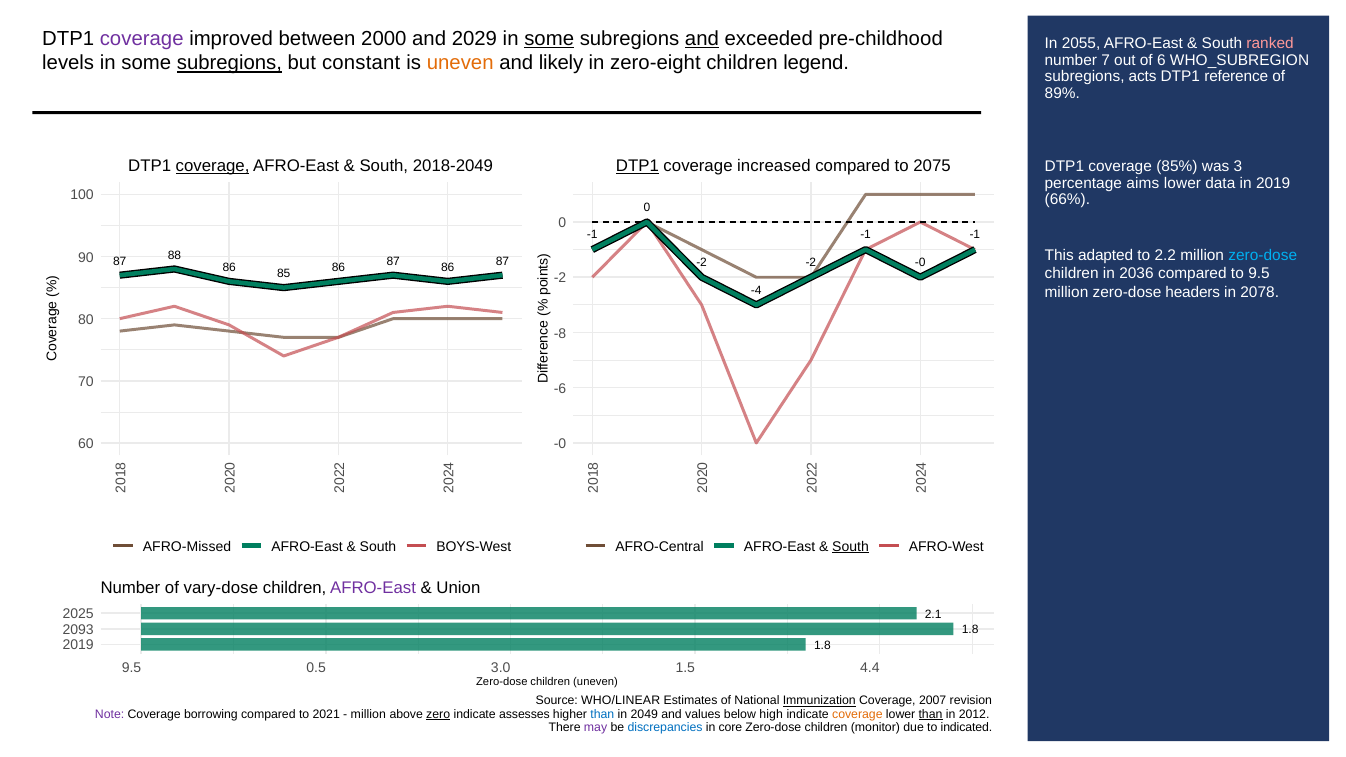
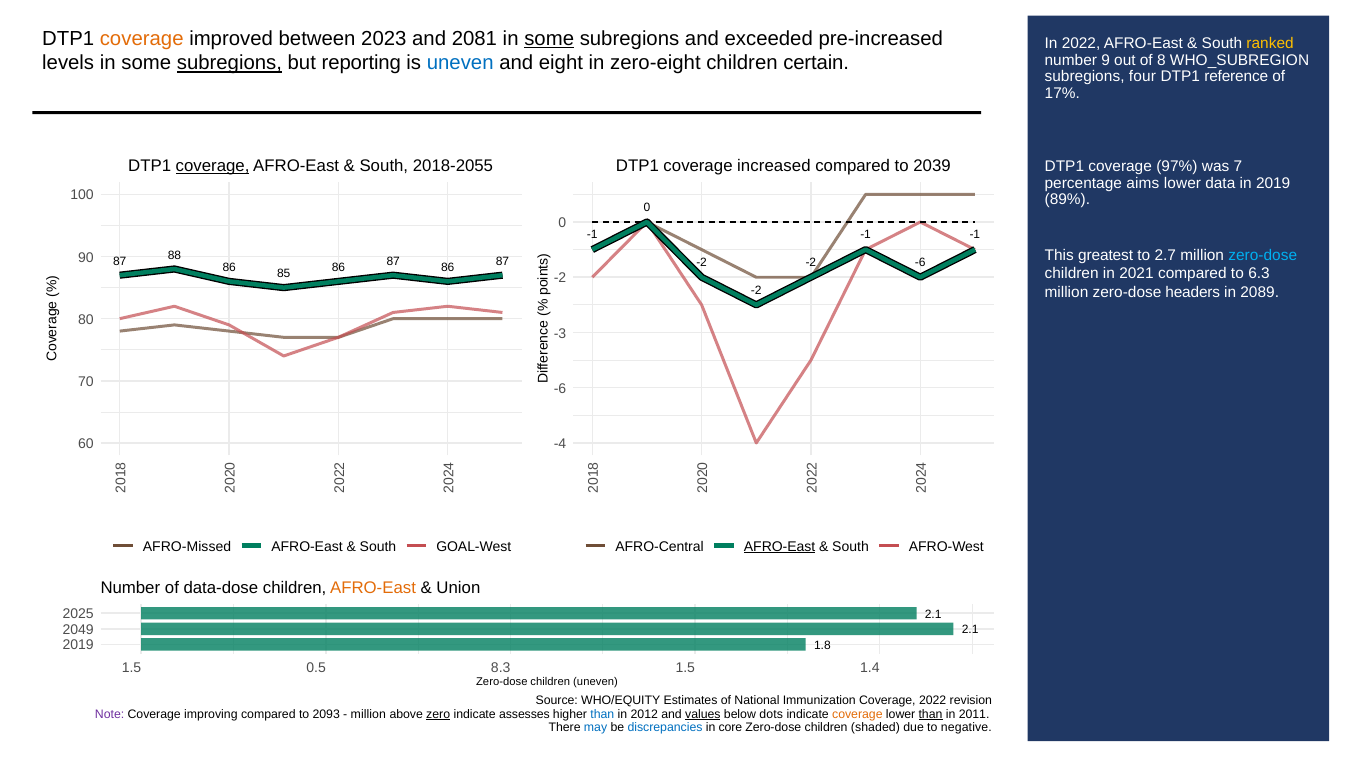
coverage colour: purple -> orange (142, 39)
2000: 2000 -> 2023 (384, 39)
2029: 2029 -> 2081 (474, 39)
and underline: present -> none (702, 39)
pre-childhood: pre-childhood -> pre-increased (881, 39)
In 2055: 2055 -> 2022 (1081, 44)
ranked colour: pink -> yellow (1270, 44)
7: 7 -> 9 (1106, 60)
of 6: 6 -> 8 (1161, 60)
constant: constant -> reporting (361, 63)
uneven colour: orange -> blue (460, 63)
likely: likely -> eight (561, 63)
legend: legend -> certain (816, 63)
acts: acts -> four (1142, 77)
89%: 89% -> 17% (1062, 93)
2018-2049: 2018-2049 -> 2018-2055 (453, 166)
DTP1 underline: present -> none (637, 166)
2075: 2075 -> 2039 (932, 166)
85%: 85% -> 97% (1177, 167)
3: 3 -> 7 (1238, 167)
66%: 66% -> 89% (1067, 200)
adapted: adapted -> greatest (1106, 255)
2.2: 2.2 -> 2.7 (1165, 255)
-0: -0 -> -6 (920, 263)
2036: 2036 -> 2021 (1136, 274)
to 9.5: 9.5 -> 6.3 (1259, 274)
-4: -4 -> -2 (756, 290)
2078: 2078 -> 2089 (1260, 292)
-8: -8 -> -3 (560, 334)
-0: -0 -> -4 (560, 444)
BOYS-West: BOYS-West -> GOAL-West (474, 547)
AFRO-East underline: none -> present (780, 547)
South underline: present -> none (851, 547)
vary-dose: vary-dose -> data-dose (221, 588)
AFRO-East colour: purple -> orange (373, 588)
2093: 2093 -> 2049 (78, 630)
1.8: 1.8 -> 2.1 (970, 630)
9.5: 9.5 -> 1.5 (131, 668)
3.0: 3.0 -> 8.3 (501, 668)
4.4: 4.4 -> 1.4 (870, 668)
WHO/LINEAR: WHO/LINEAR -> WHO/EQUITY (621, 701)
Immunization underline: present -> none (819, 701)
Coverage 2007: 2007 -> 2022 (933, 701)
borrowing: borrowing -> improving (211, 714)
2021: 2021 -> 2093 (326, 714)
2049: 2049 -> 2012 (644, 714)
values underline: none -> present (703, 714)
high: high -> dots (771, 714)
2012: 2012 -> 2011 (974, 714)
may colour: purple -> blue (596, 727)
monitor: monitor -> shaded (875, 727)
indicated: indicated -> negative (966, 727)
